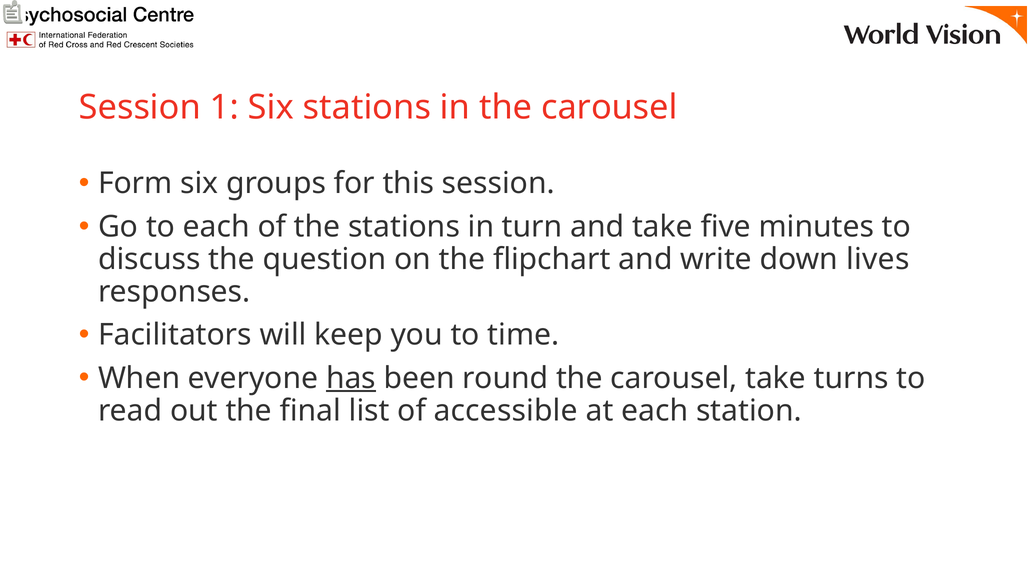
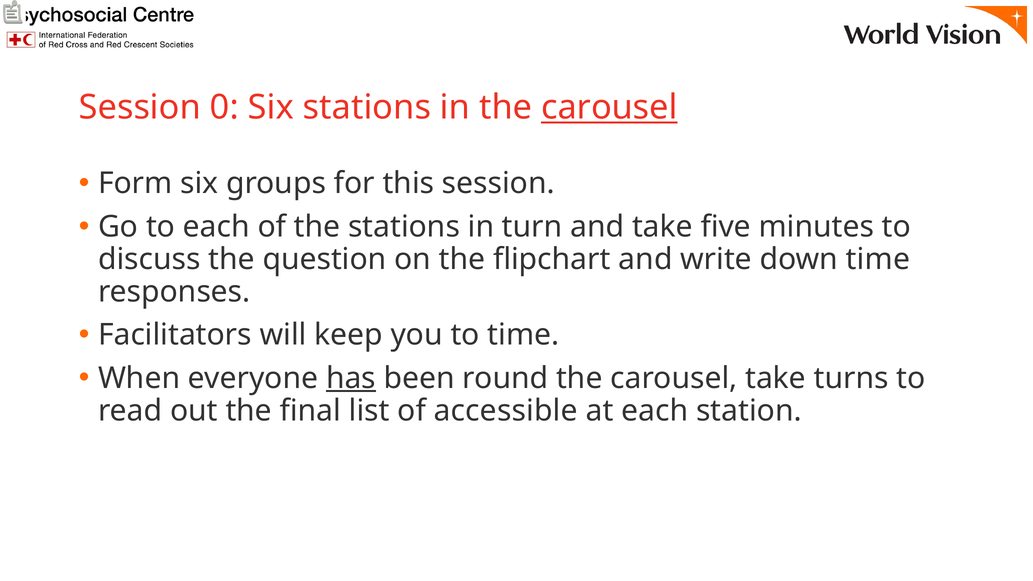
1: 1 -> 0 (224, 108)
carousel underline: none -> present (609, 108)
down lives: lives -> time (878, 259)
